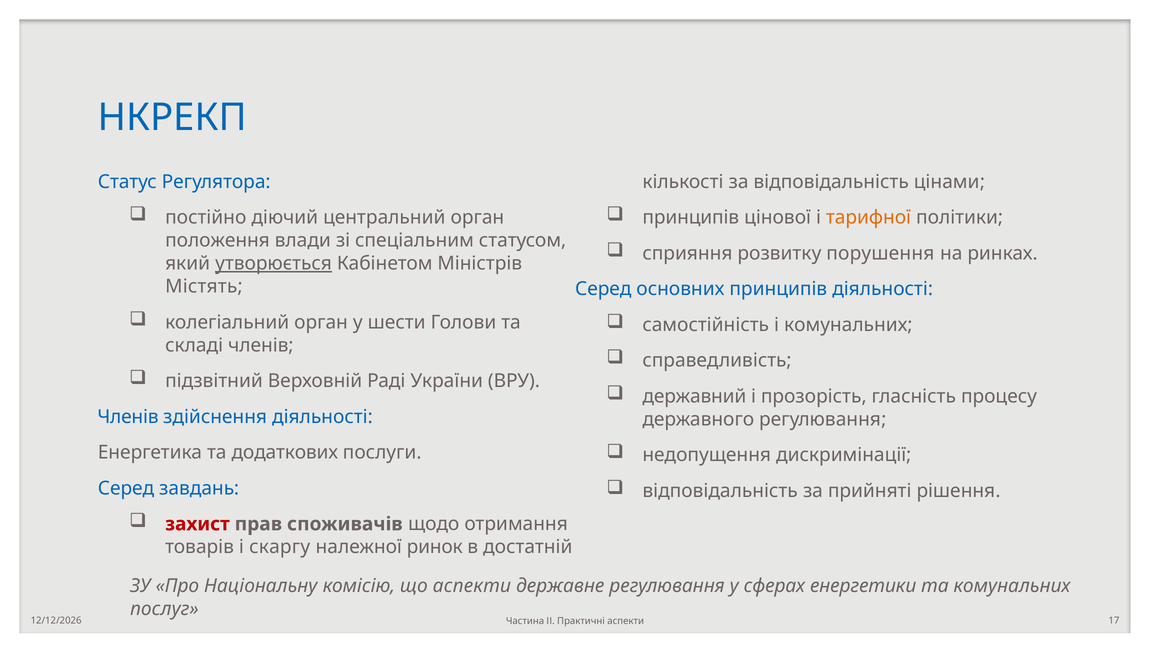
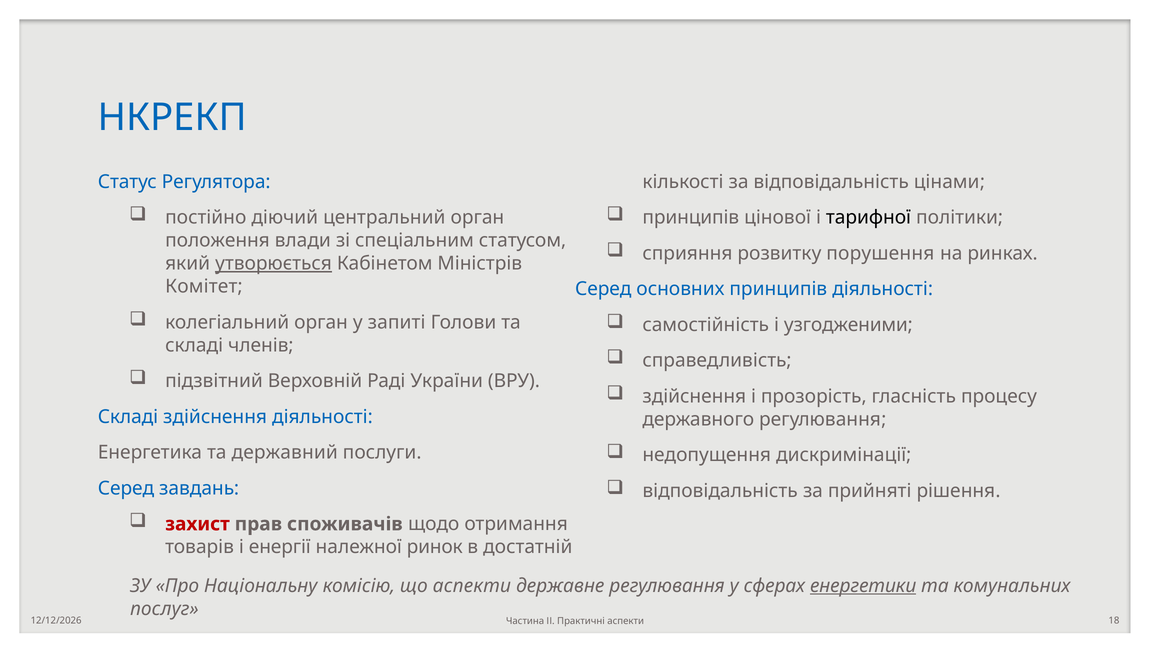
тарифної colour: orange -> black (869, 217)
Містять: Містять -> Комітет (204, 286)
шести: шести -> запиті (397, 322)
і комунальних: комунальних -> узгодженими (848, 325)
державний: державний -> здійснення (694, 396)
Членів: Членів -> Складі (128, 417)
додаткових: додаткових -> державний (285, 453)
скаргу: скаргу -> енергії (280, 547)
енергетики underline: none -> present (863, 586)
17: 17 -> 18 (1114, 621)
